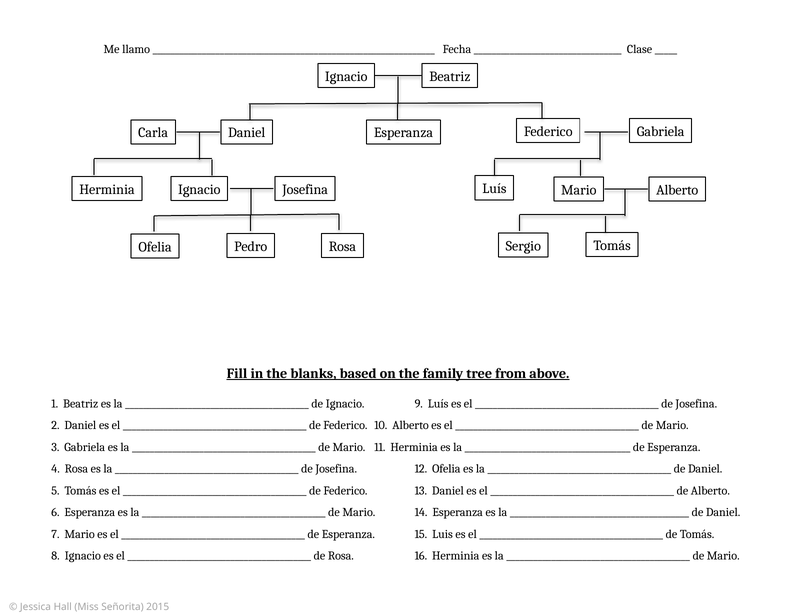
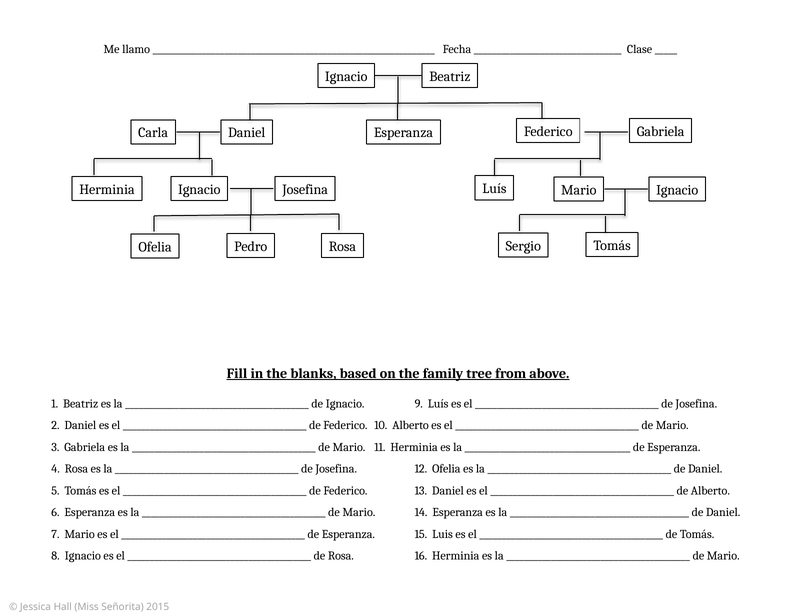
Mario Alberto: Alberto -> Ignacio (677, 190)
